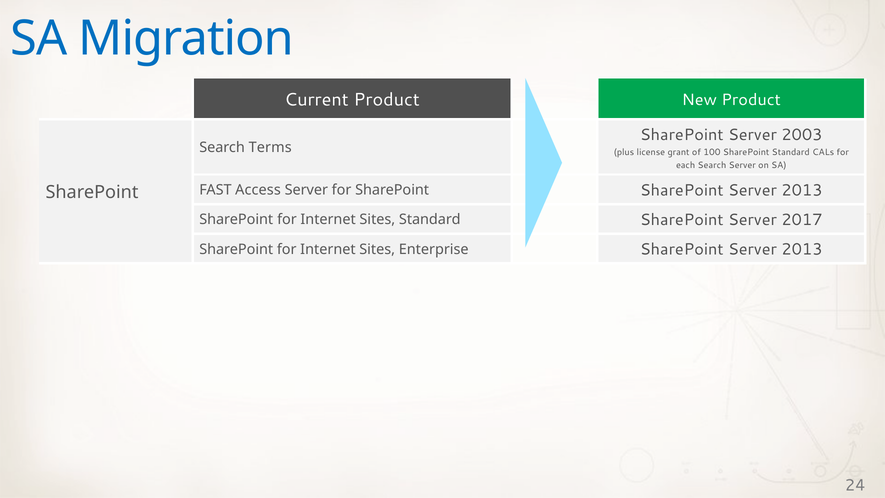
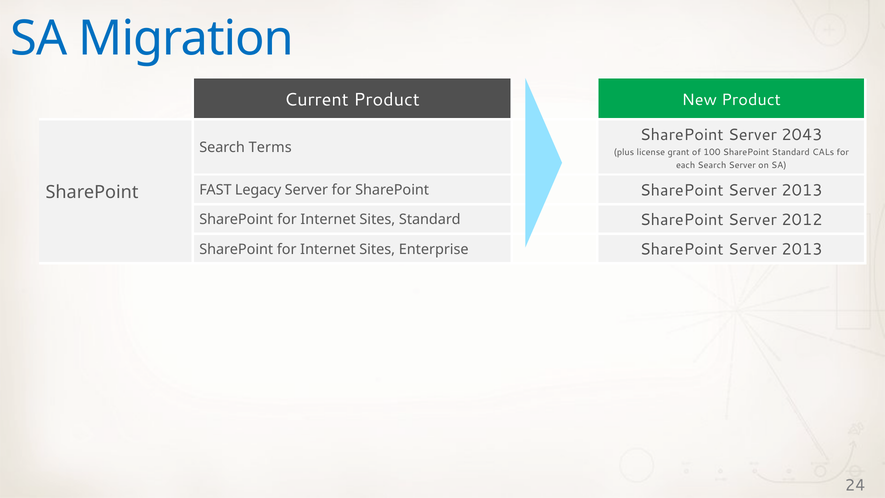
2003: 2003 -> 2043 (802, 135)
Access: Access -> Legacy (258, 190)
2017: 2017 -> 2012 (802, 220)
